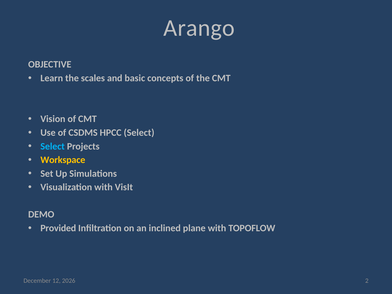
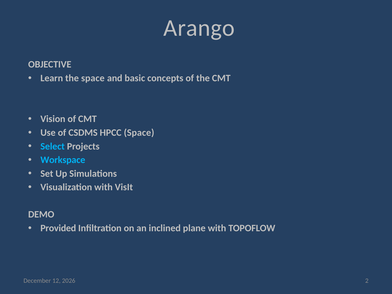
the scales: scales -> space (93, 78)
HPCC Select: Select -> Space (139, 133)
Workspace colour: yellow -> light blue (63, 160)
